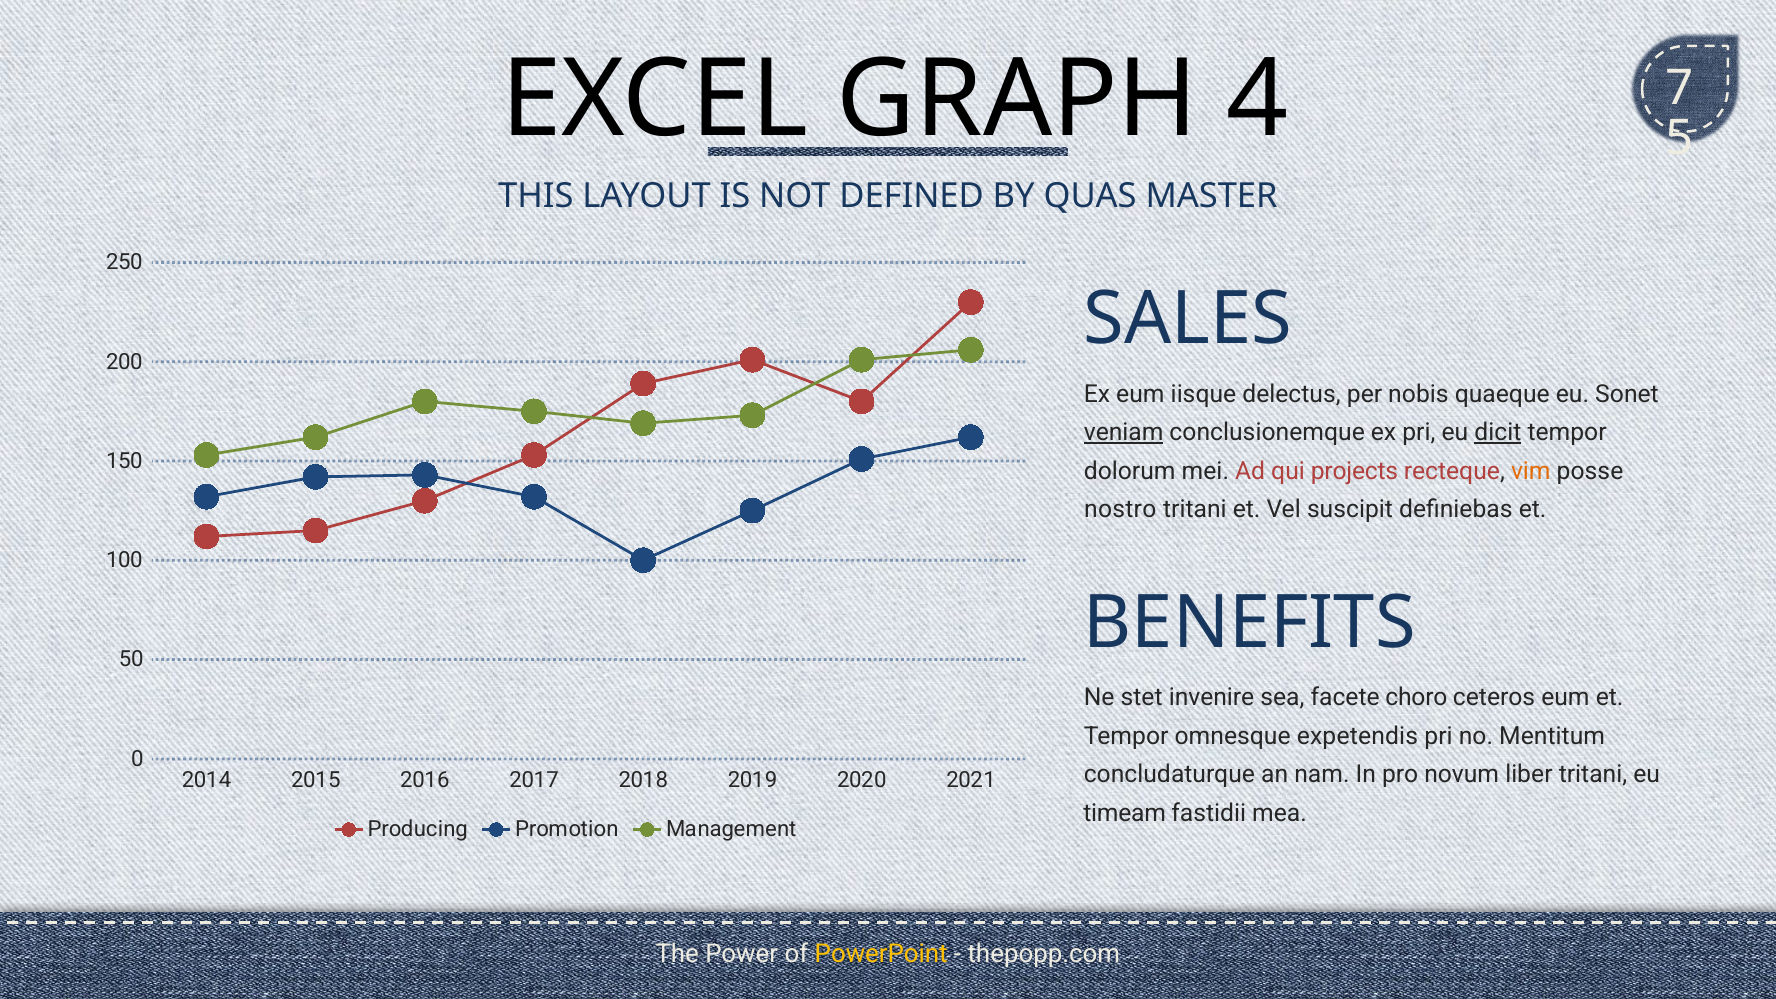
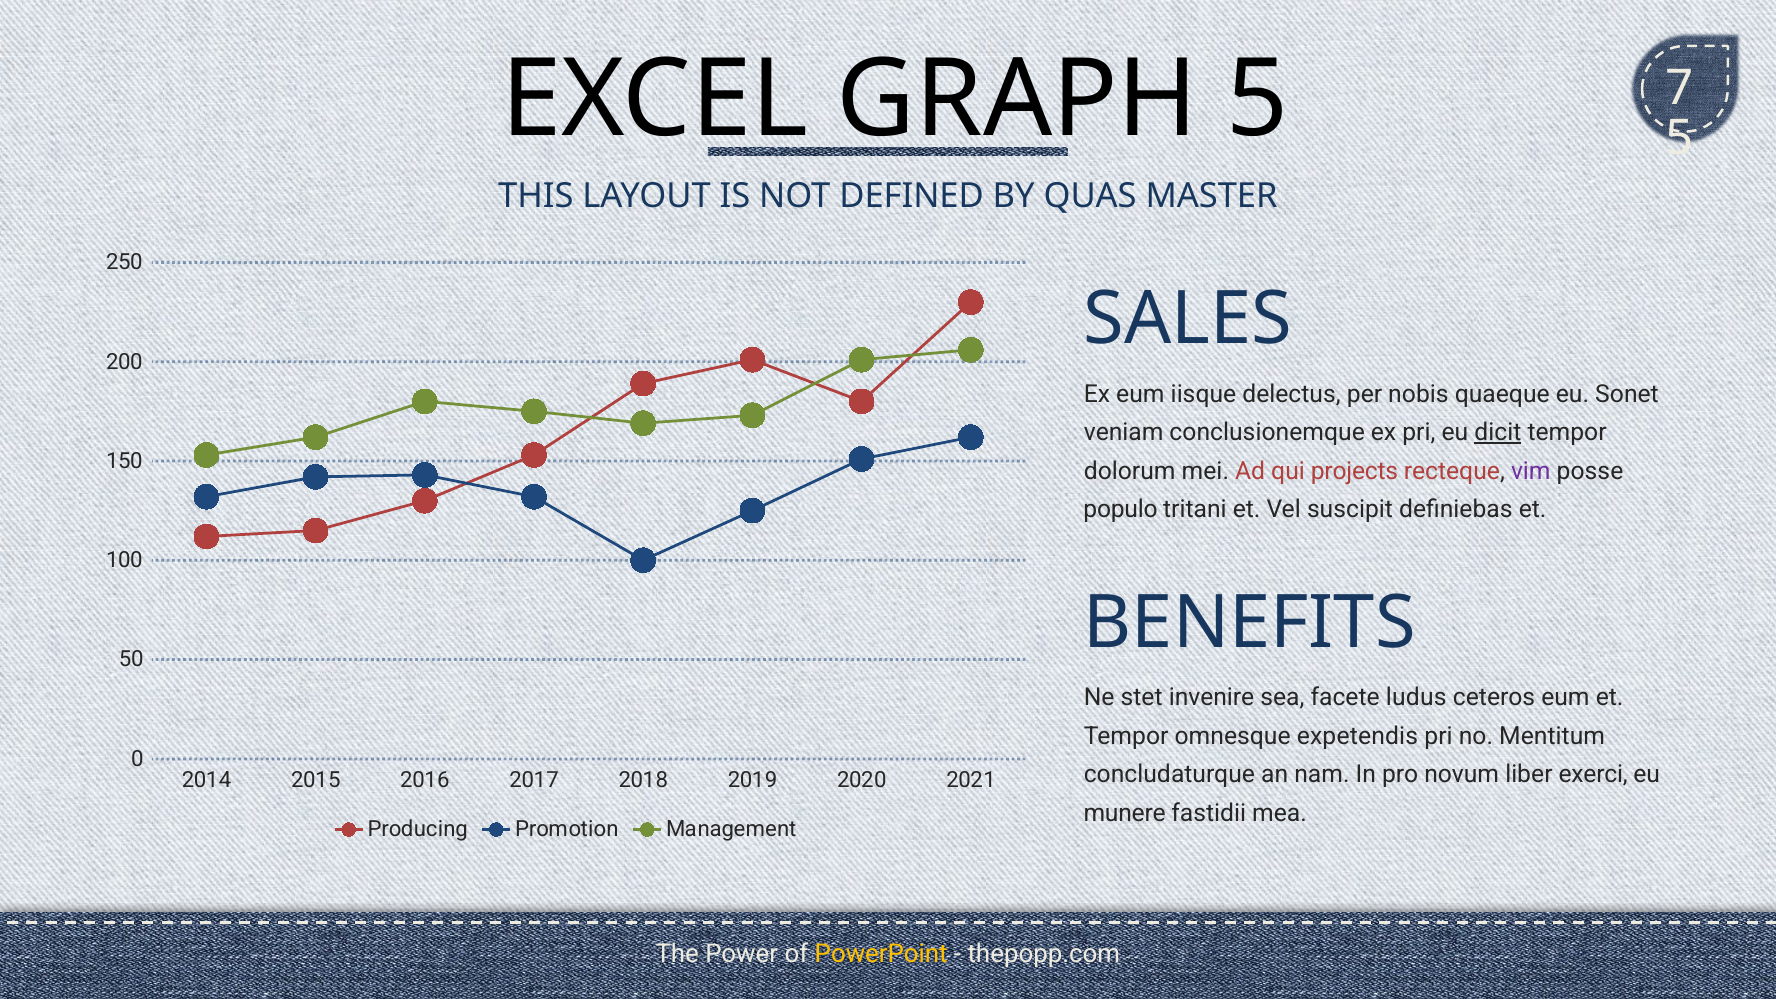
GRAPH 4: 4 -> 5 (1257, 100)
veniam underline: present -> none (1124, 432)
vim colour: orange -> purple (1531, 471)
nostro: nostro -> populo (1121, 509)
choro: choro -> ludus (1416, 698)
liber tritani: tritani -> exerci (1593, 775)
timeam: timeam -> munere (1125, 813)
